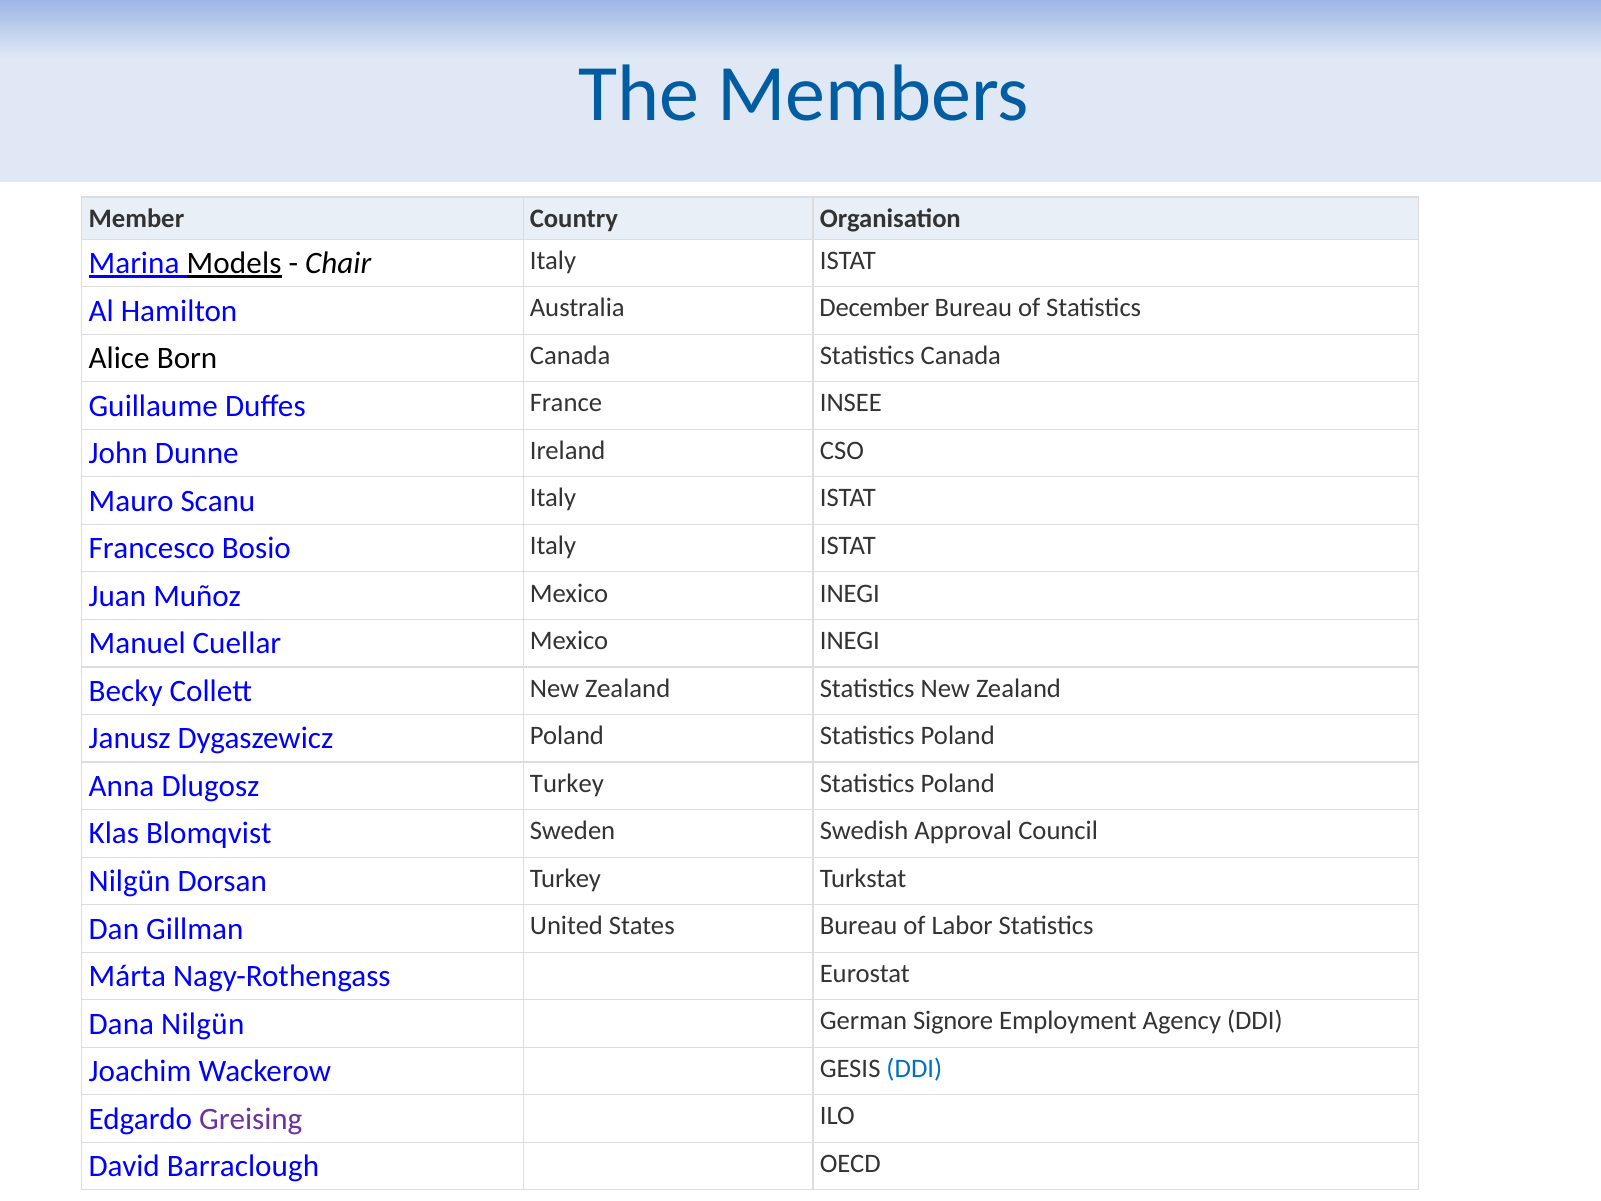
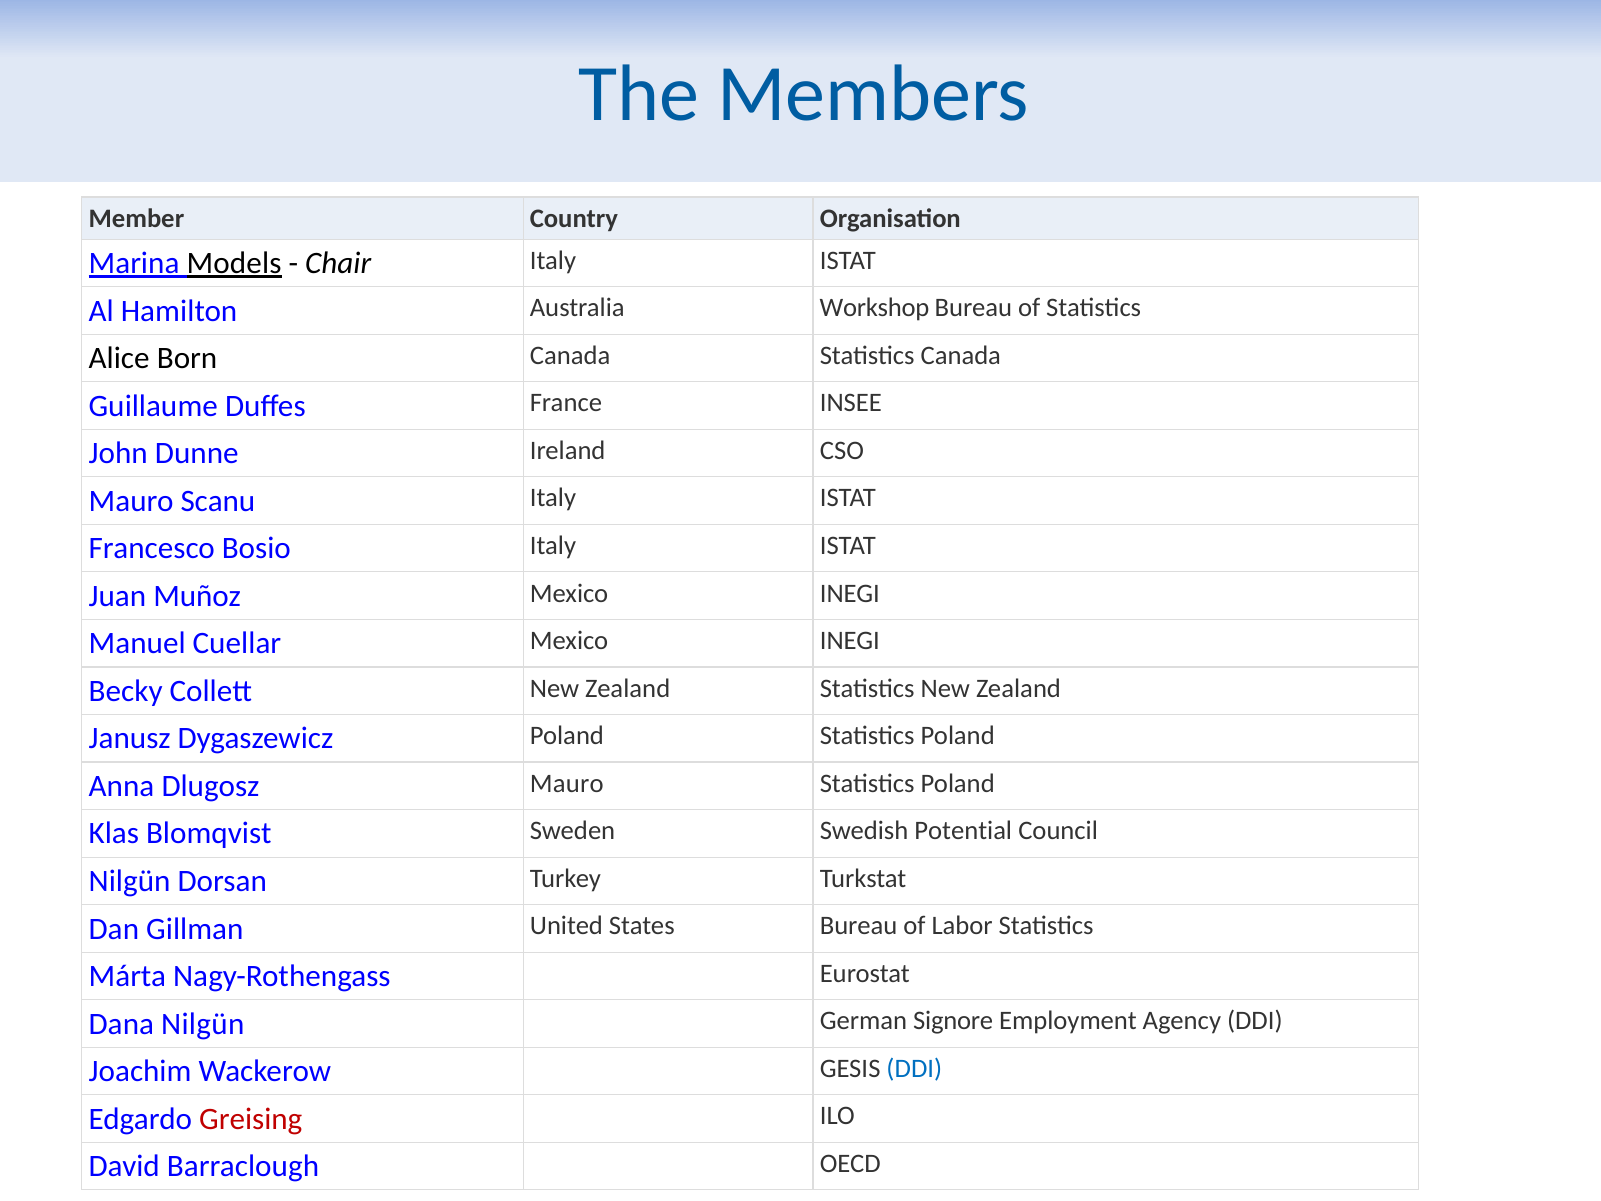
December: December -> Workshop (874, 308)
Dlugosz Turkey: Turkey -> Mauro (567, 783)
Approval: Approval -> Potential (963, 831)
Greising colour: purple -> red (251, 1119)
